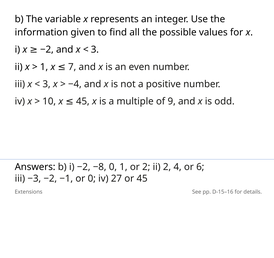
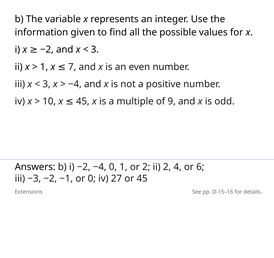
−2 −8: −8 -> −4 (100, 167)
